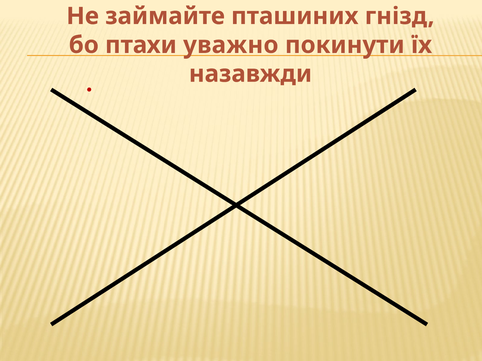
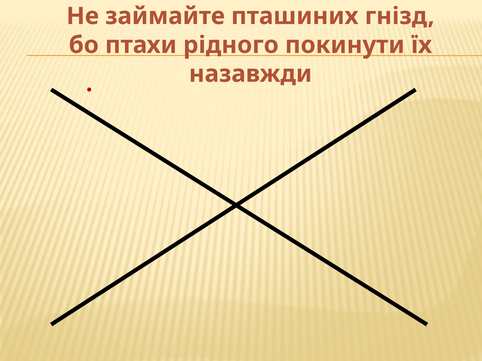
уважно: уважно -> рідного (231, 45)
